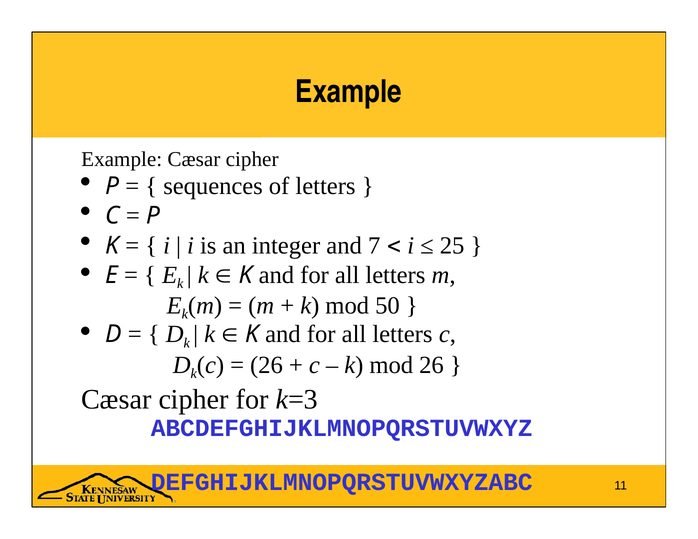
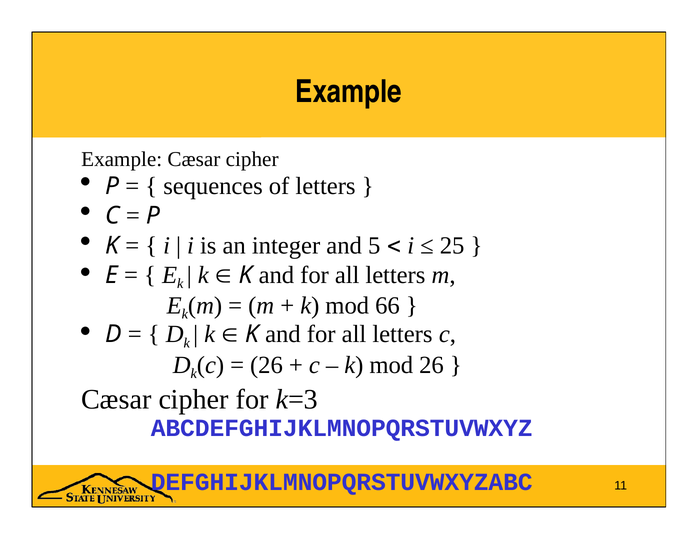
7: 7 -> 5 (374, 246)
50: 50 -> 66 (387, 306)
